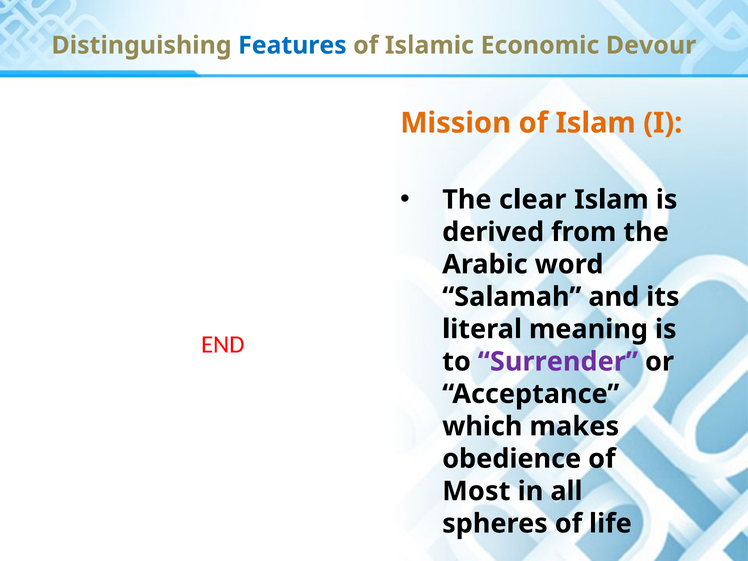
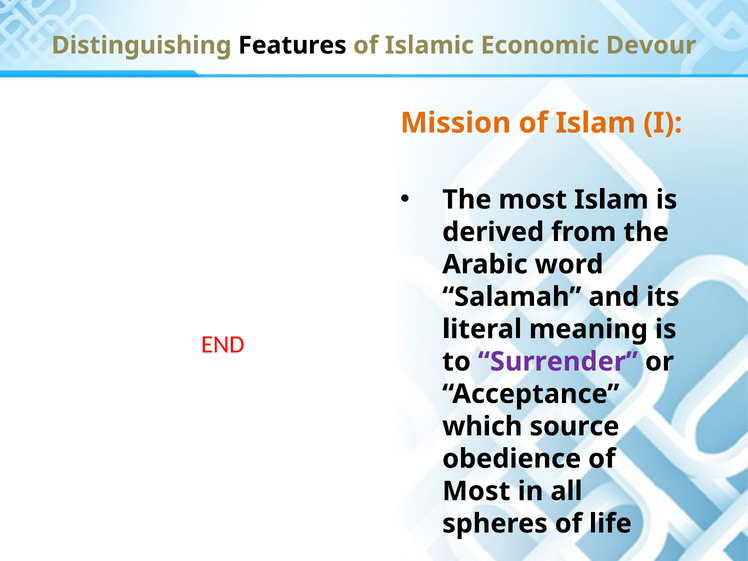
Features colour: blue -> black (292, 45)
The clear: clear -> most (533, 200)
makes: makes -> source (574, 426)
